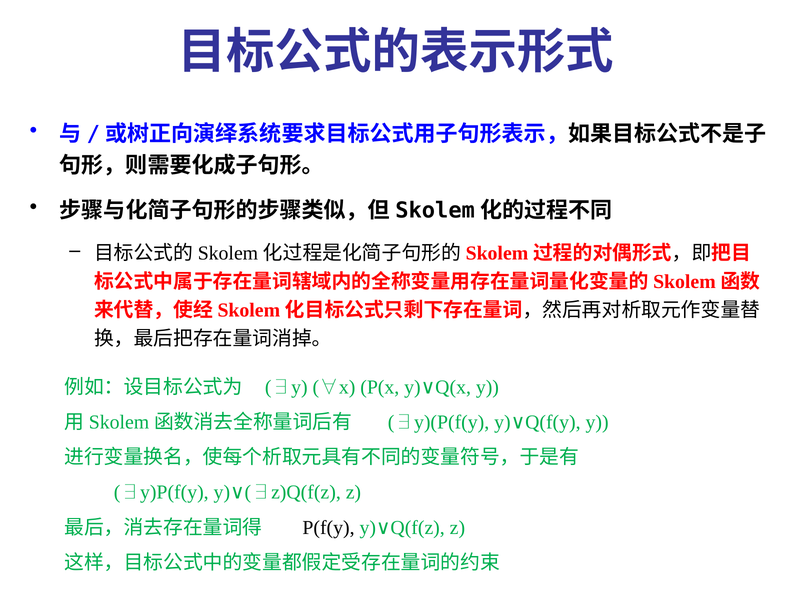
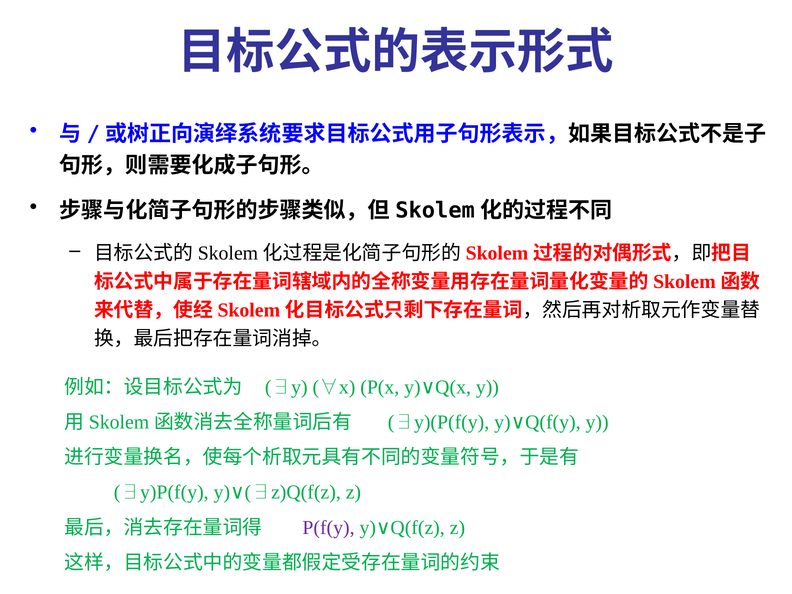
P(f(y colour: black -> purple (329, 527)
